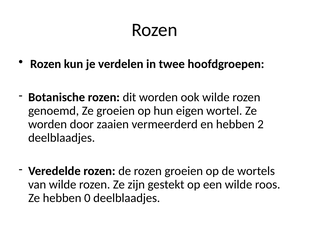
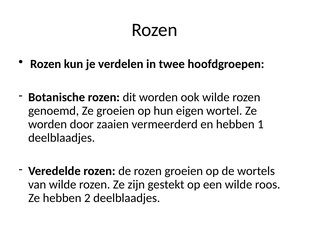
2: 2 -> 1 (261, 124)
0: 0 -> 2 (87, 198)
